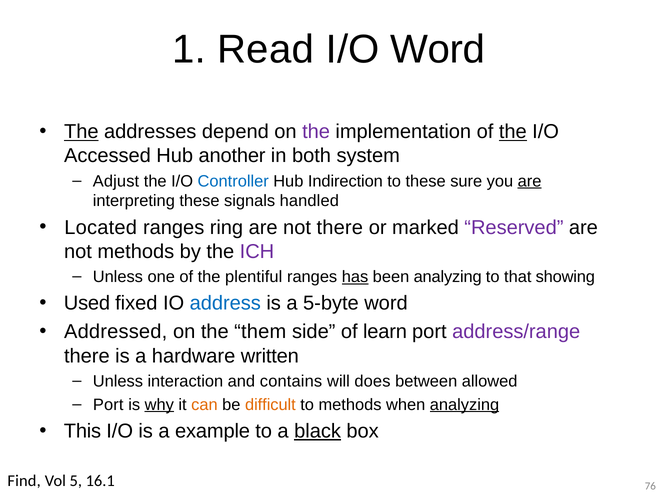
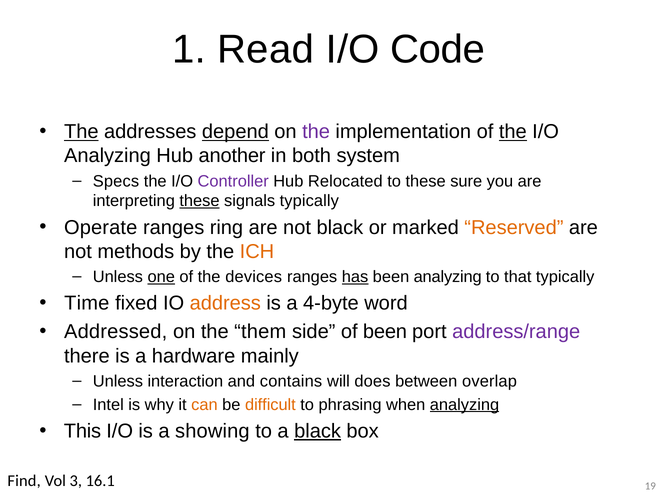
I/O Word: Word -> Code (438, 49)
depend underline: none -> present (235, 132)
Accessed: Accessed -> Analyzing (107, 156)
Adjust: Adjust -> Specs (116, 181)
Controller colour: blue -> purple (233, 181)
Indirection: Indirection -> Relocated (345, 181)
are underline: present -> none (530, 181)
these underline: none -> present (199, 201)
signals handled: handled -> typically (309, 201)
Located: Located -> Operate (101, 227)
not there: there -> black (340, 227)
Reserved colour: purple -> orange (514, 227)
ICH colour: purple -> orange (257, 251)
one underline: none -> present (161, 277)
plentiful: plentiful -> devices (254, 277)
that showing: showing -> typically (565, 277)
Used: Used -> Time (87, 303)
address colour: blue -> orange (225, 303)
5-byte: 5-byte -> 4-byte (331, 303)
of learn: learn -> been (385, 332)
written: written -> mainly (270, 356)
allowed: allowed -> overlap (490, 381)
Port: Port -> Intel (108, 404)
why underline: present -> none (159, 404)
to methods: methods -> phrasing (350, 404)
example: example -> showing (212, 431)
5: 5 -> 3 (76, 480)
76: 76 -> 19 (650, 486)
